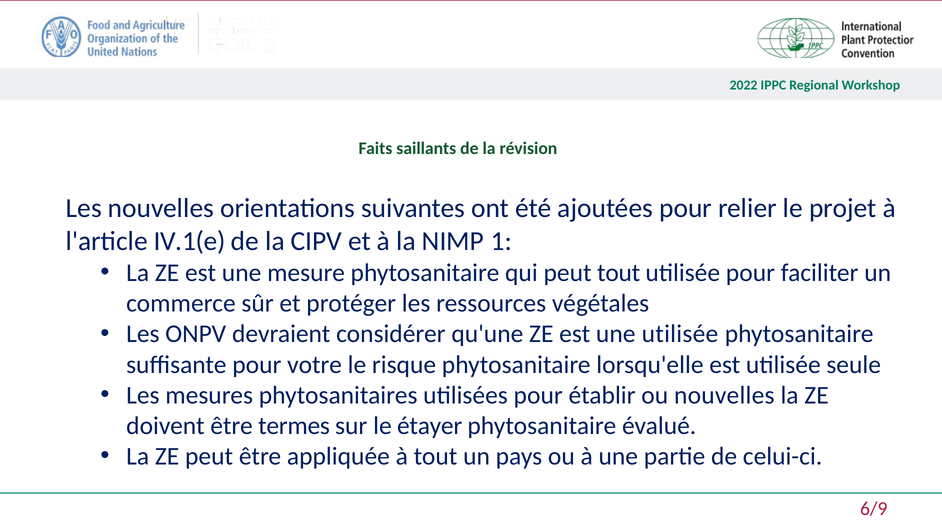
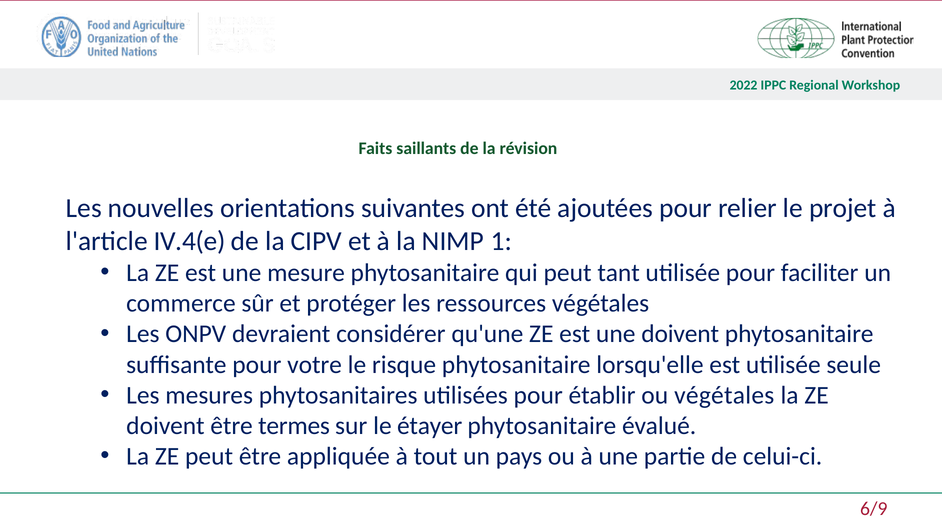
IV.1(e: IV.1(e -> IV.4(e (190, 241)
peut tout: tout -> tant (619, 273)
une utilisée: utilisée -> doivent (680, 334)
ou nouvelles: nouvelles -> végétales (724, 395)
